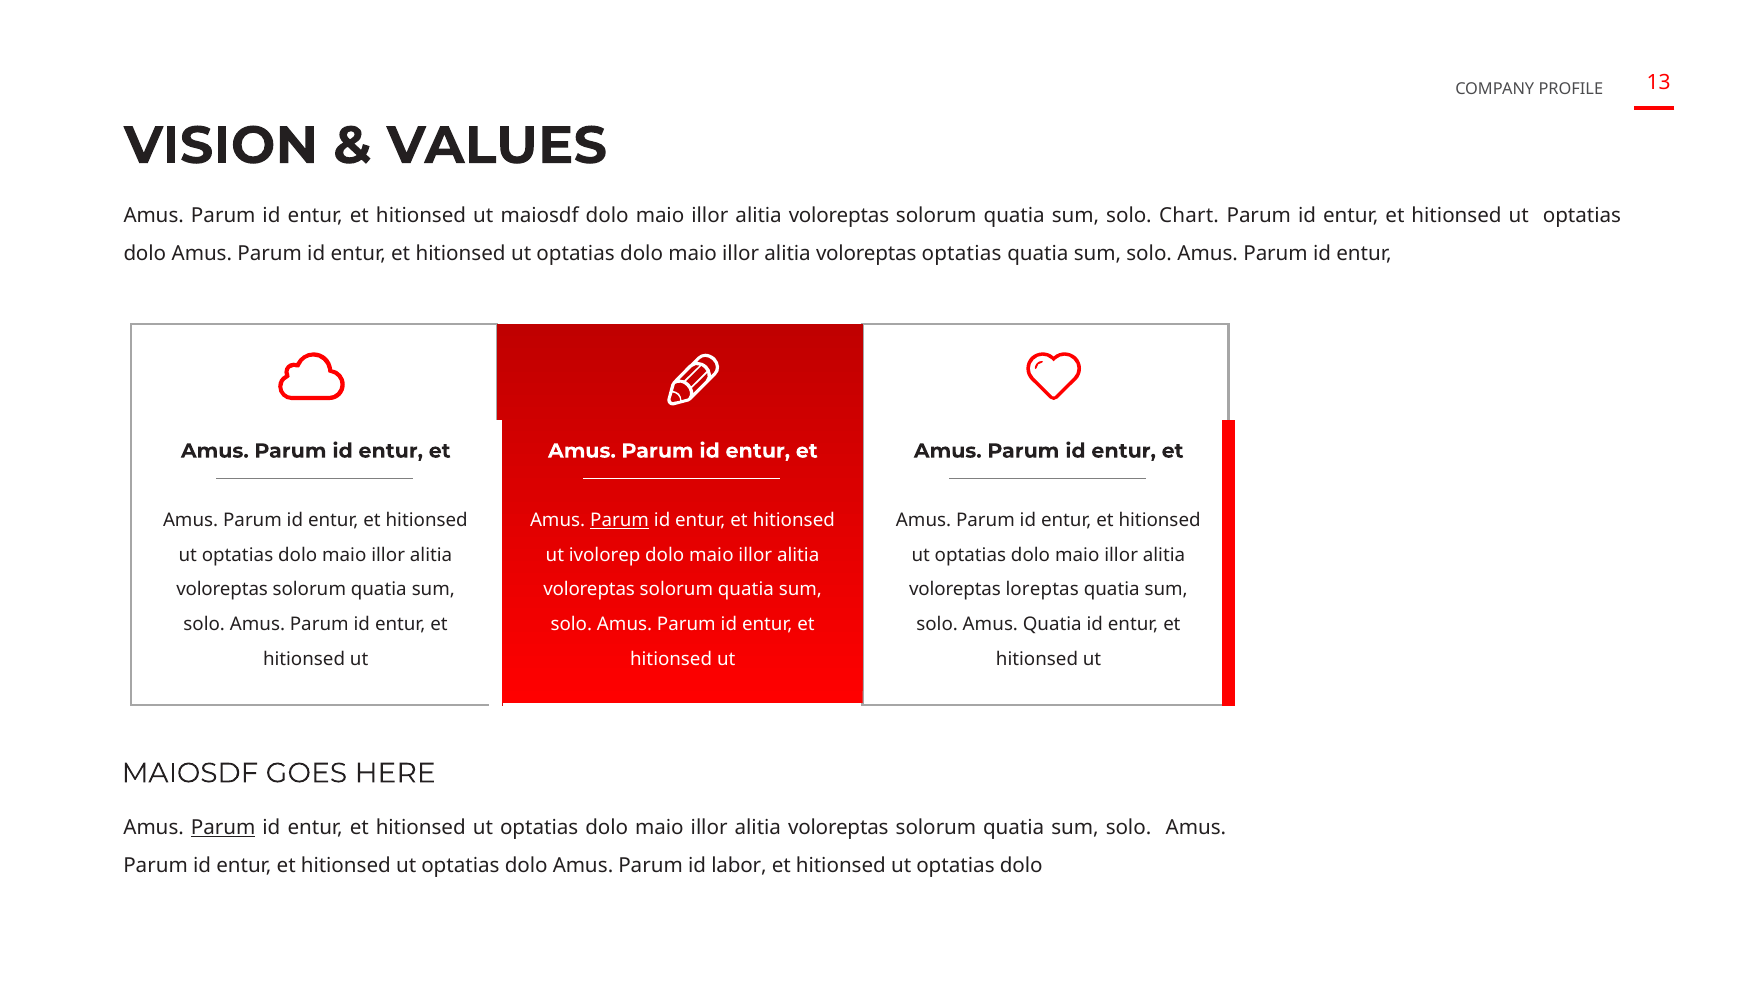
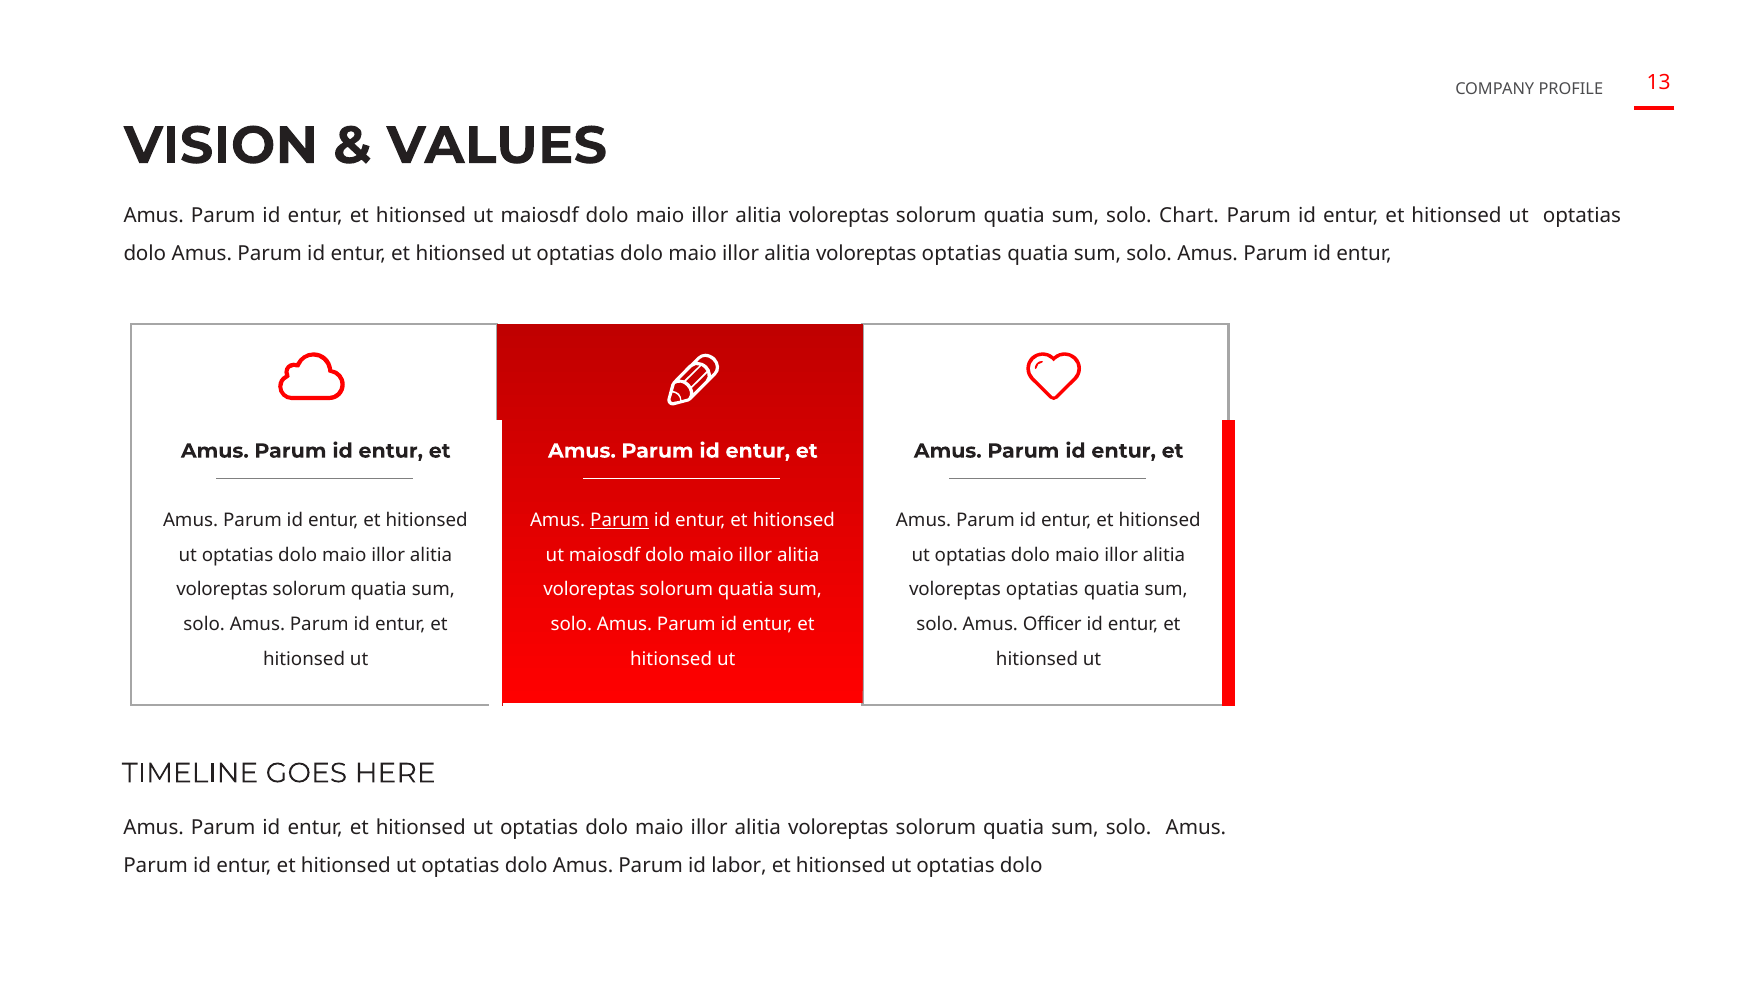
ivolorep: ivolorep -> maiosdf (605, 555)
loreptas: loreptas -> optatias (1042, 589)
Amus Quatia: Quatia -> Officer (1052, 624)
MAIOSDF: MAIOSDF -> TIMELINE (190, 773)
Parum underline: present -> none (223, 827)
